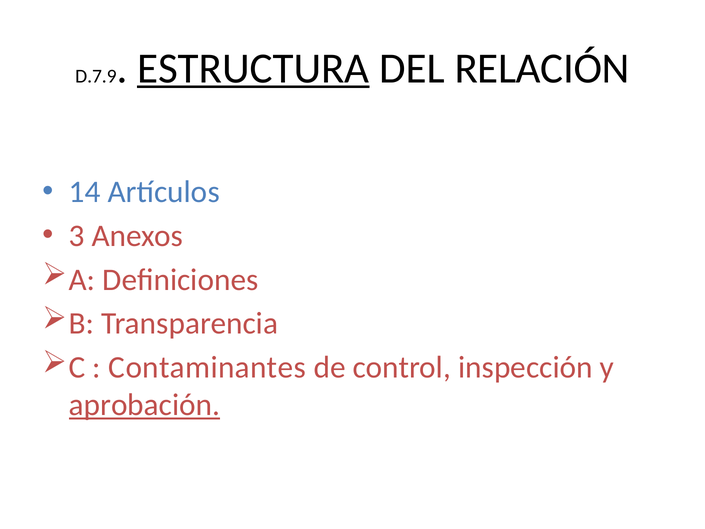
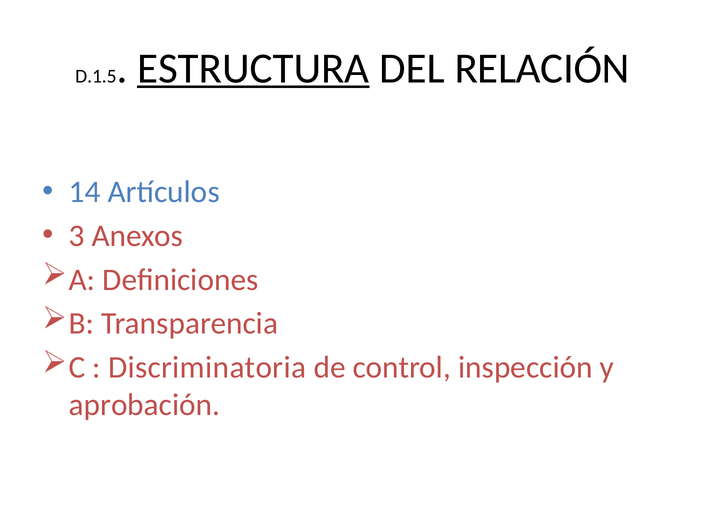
D.7.9: D.7.9 -> D.1.5 (96, 76)
Contaminantes: Contaminantes -> Discriminatoria (207, 367)
aprobación underline: present -> none (144, 405)
